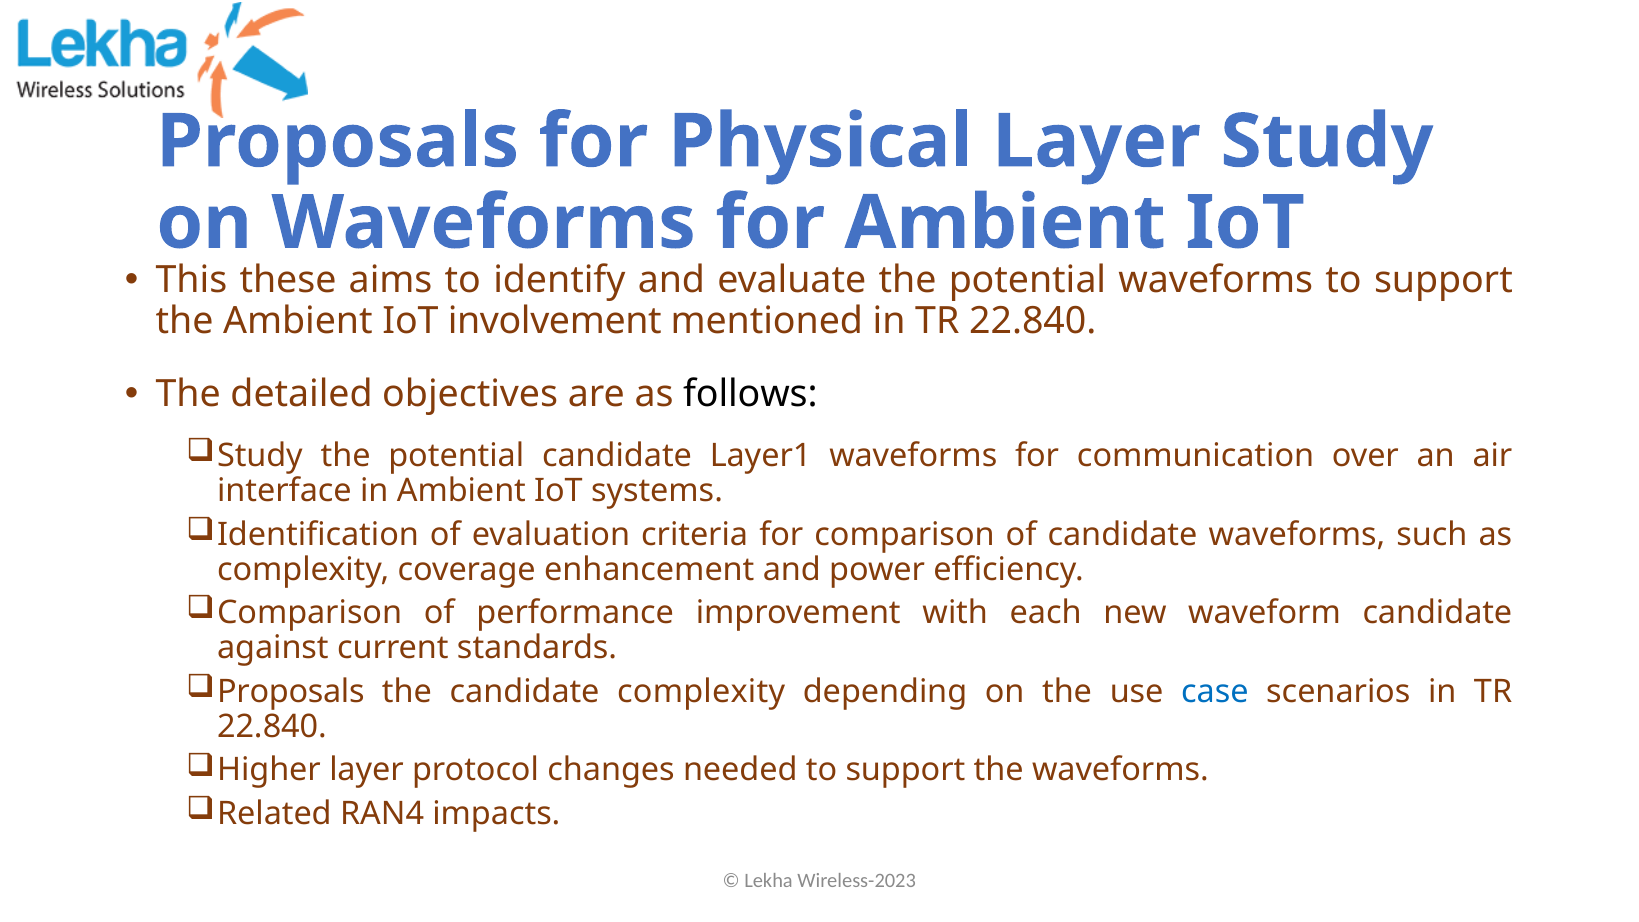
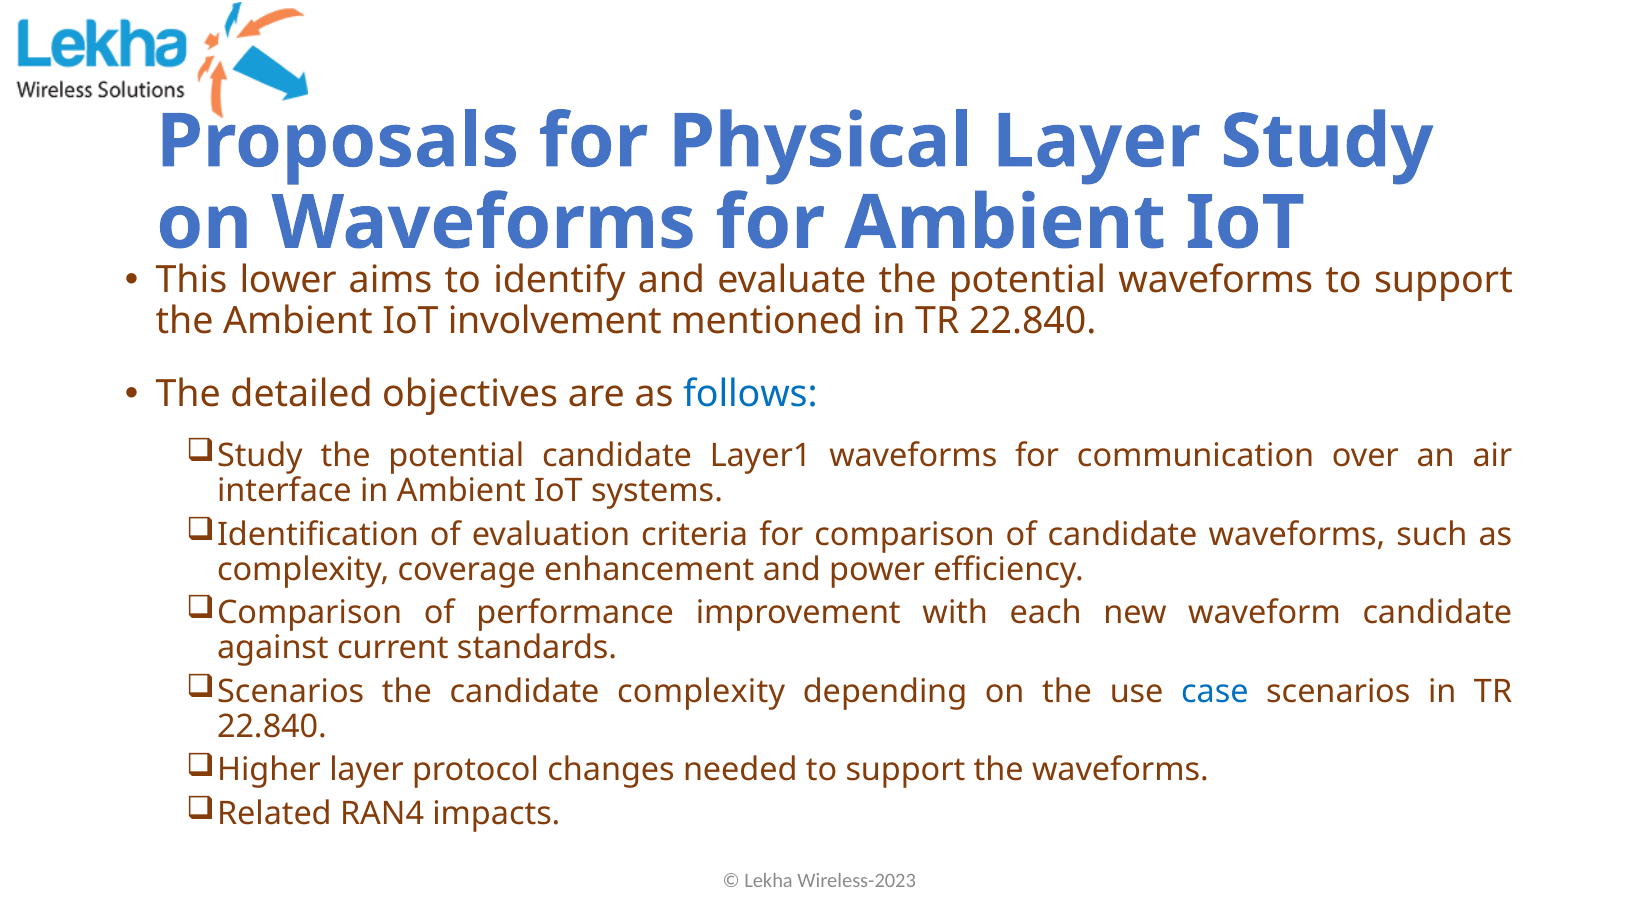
these: these -> lower (288, 280)
follows colour: black -> blue (750, 394)
Proposals: Proposals -> Scenarios (291, 692)
